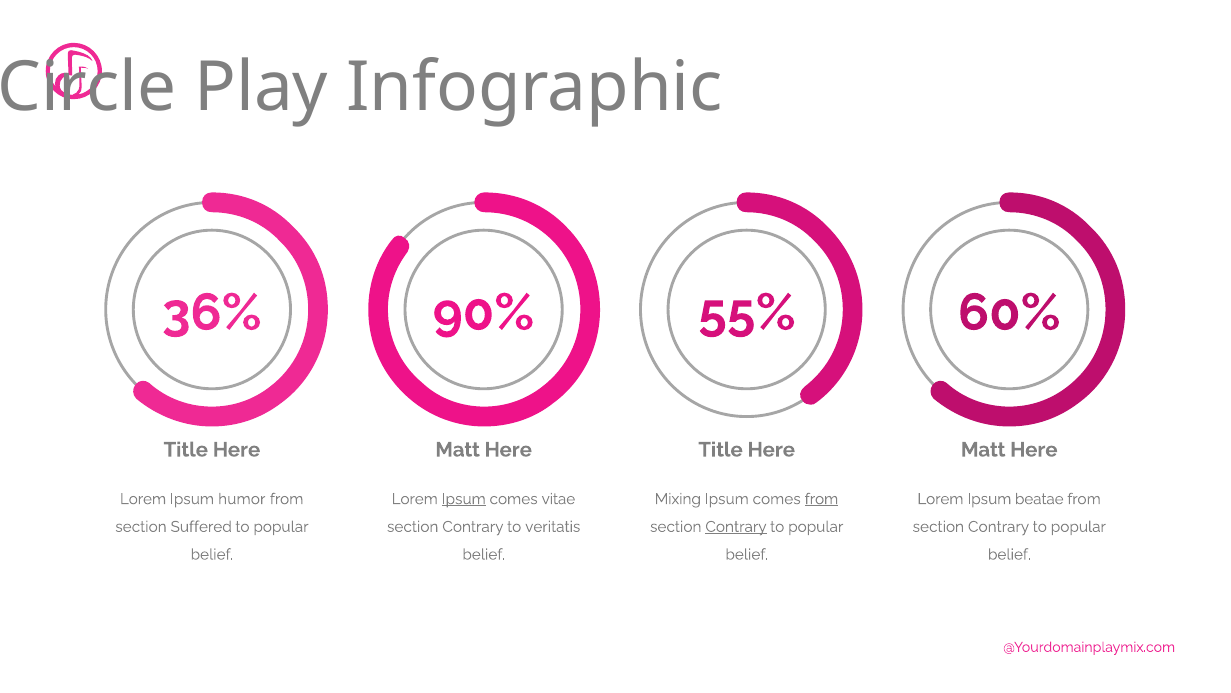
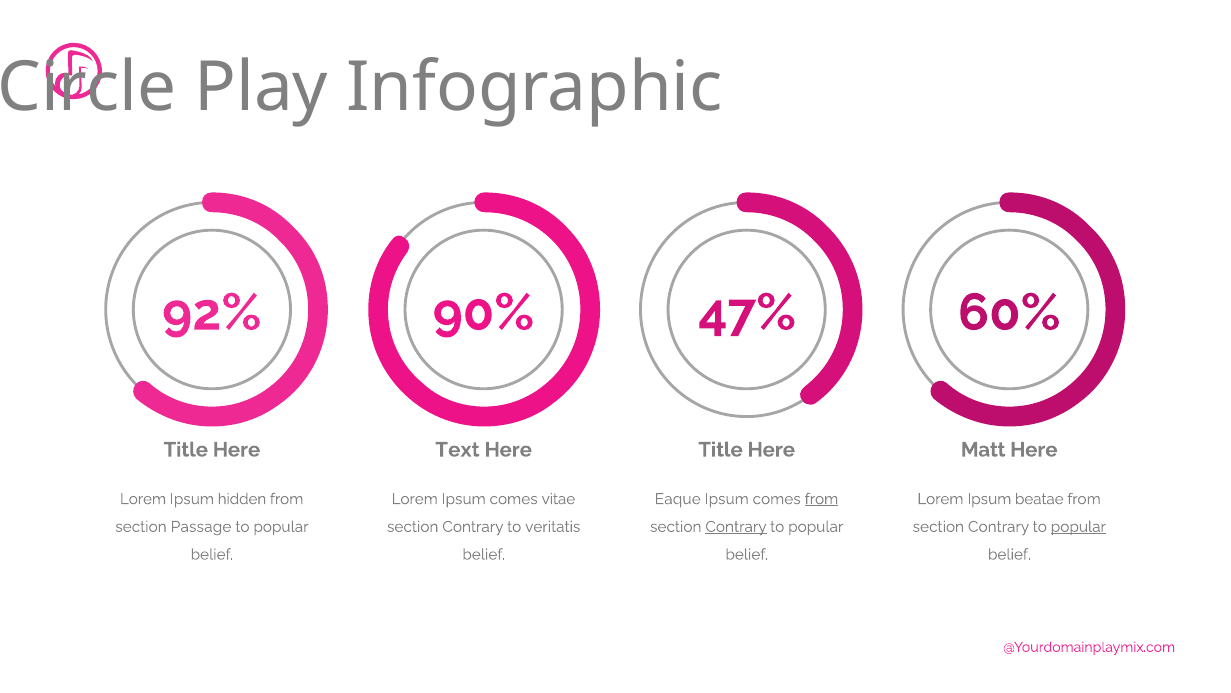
36%: 36% -> 92% (212, 312)
55%: 55% -> 47% (747, 312)
Matt: Matt -> Text (457, 449)
humor: humor -> hidden (242, 499)
Ipsum underline: present -> none (464, 499)
Mixing: Mixing -> Eaque (678, 499)
Suffered: Suffered -> Passage (201, 526)
popular underline: none -> present (1078, 526)
